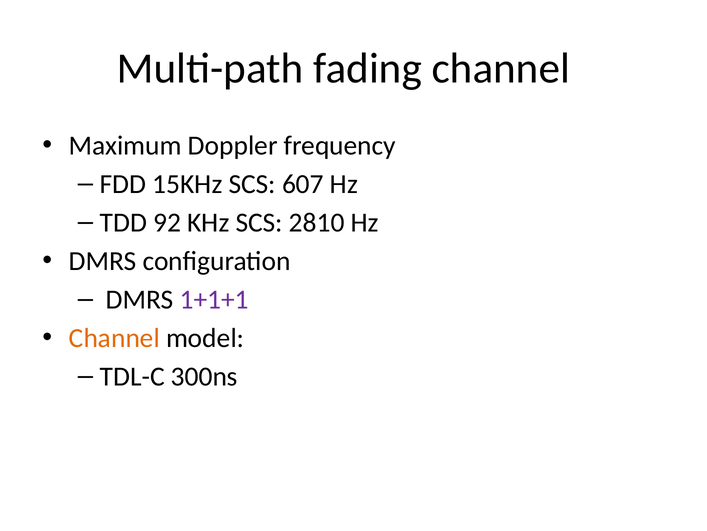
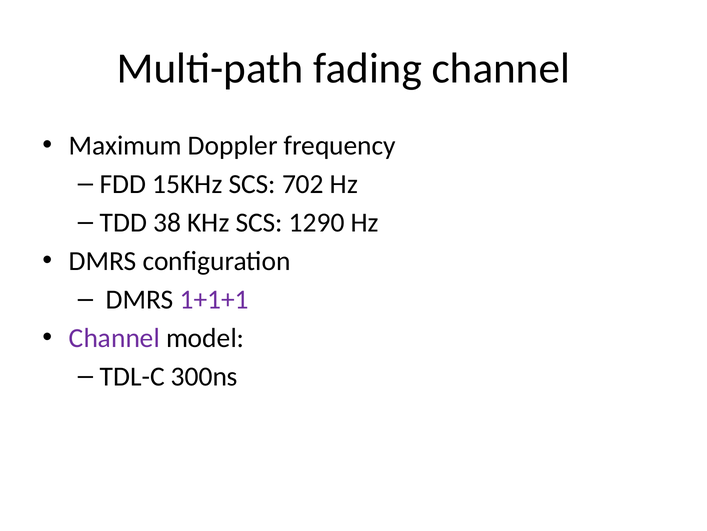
607: 607 -> 702 (303, 184)
92: 92 -> 38 (167, 223)
2810: 2810 -> 1290 (317, 223)
Channel colour: orange -> purple (114, 338)
